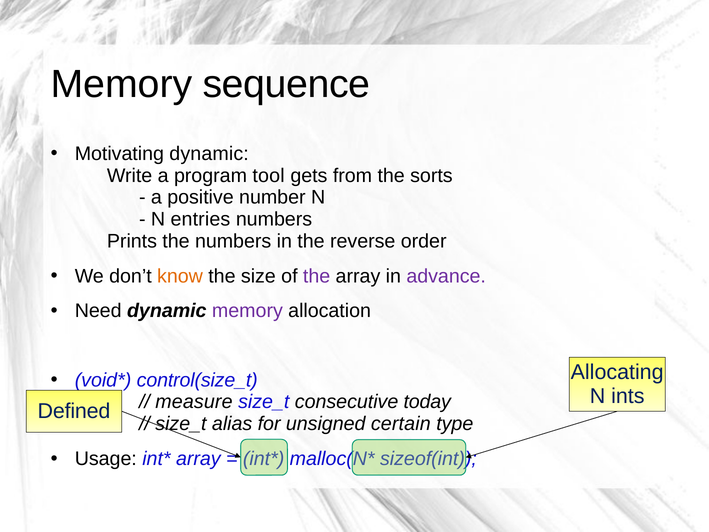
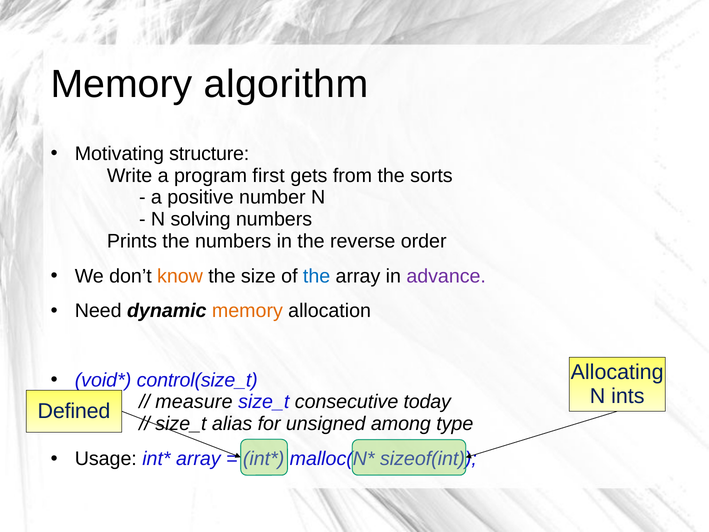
sequence: sequence -> algorithm (286, 84)
Motivating dynamic: dynamic -> structure (209, 154)
tool: tool -> first (269, 175)
entries: entries -> solving (201, 219)
the colour: purple -> blue (317, 276)
memory colour: purple -> orange (247, 311)
certain: certain -> among (401, 424)
